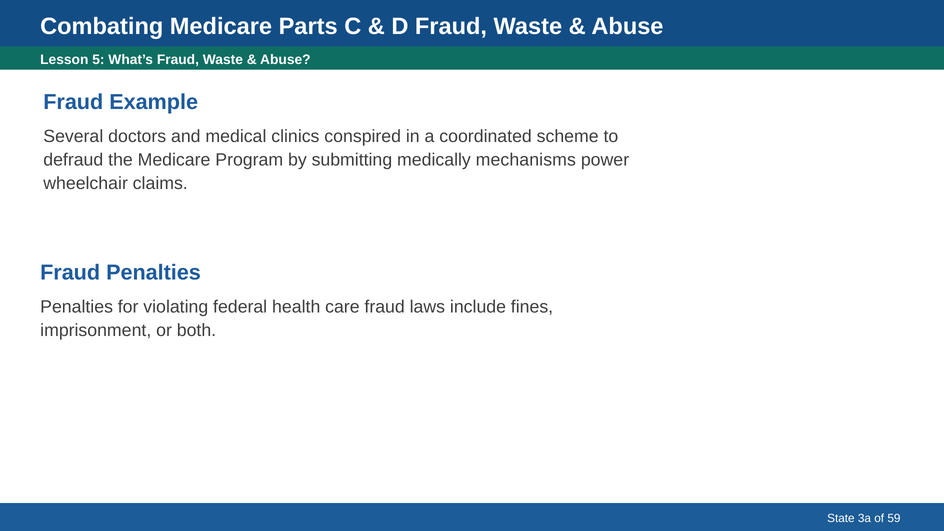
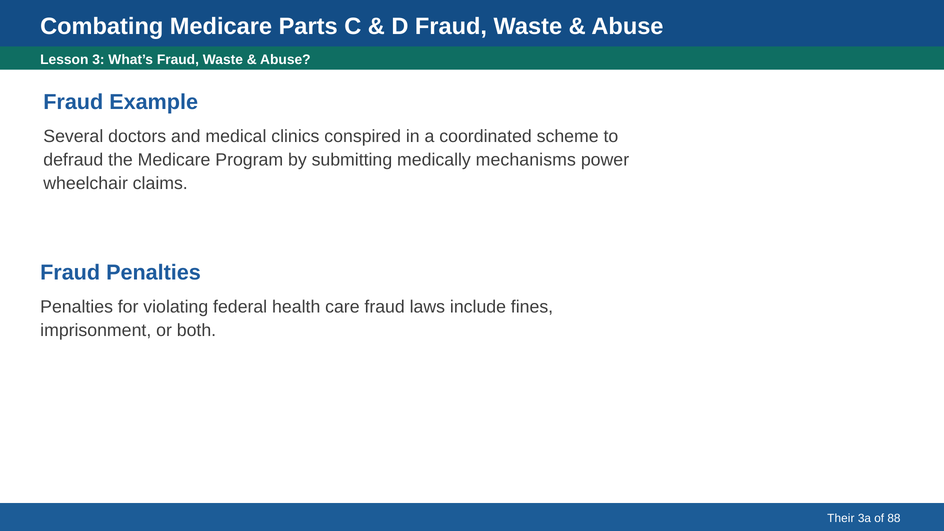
5: 5 -> 3 (98, 60)
State: State -> Their (841, 519)
59: 59 -> 88 (894, 519)
